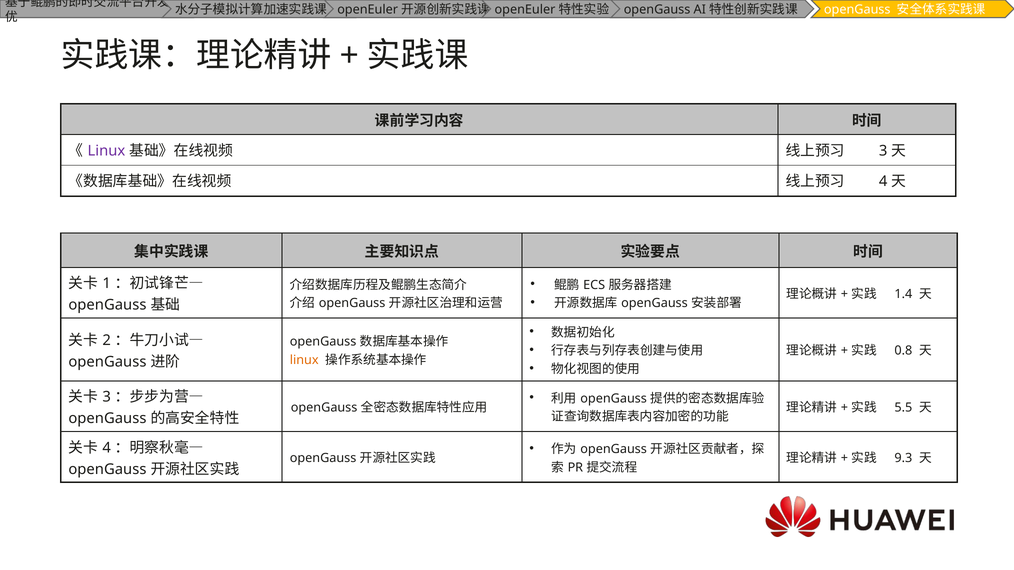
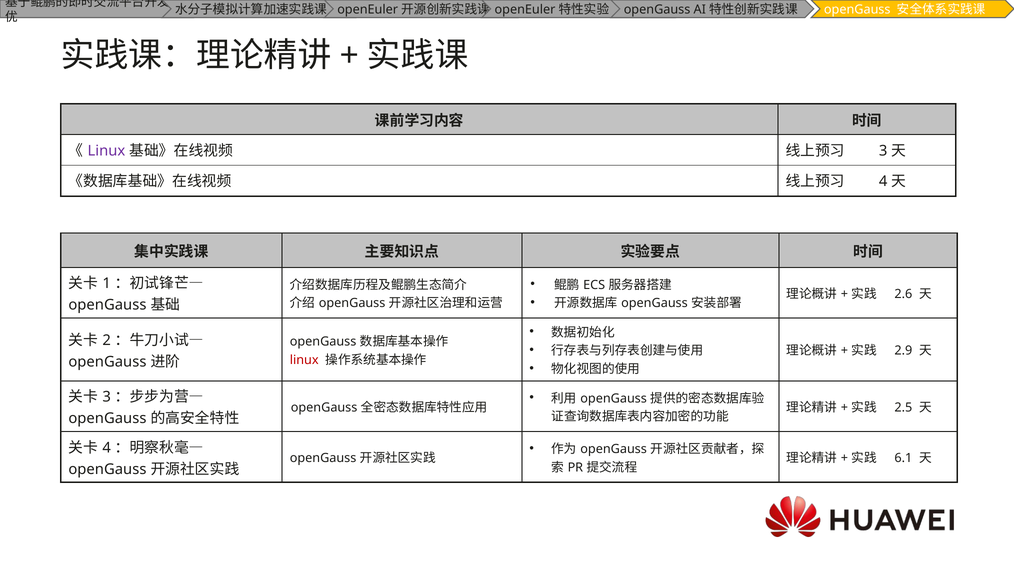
1.4: 1.4 -> 2.6 (903, 294)
0.8: 0.8 -> 2.9 (903, 351)
linux colour: orange -> red (304, 360)
5.5: 5.5 -> 2.5 (903, 408)
9.3: 9.3 -> 6.1 (903, 458)
